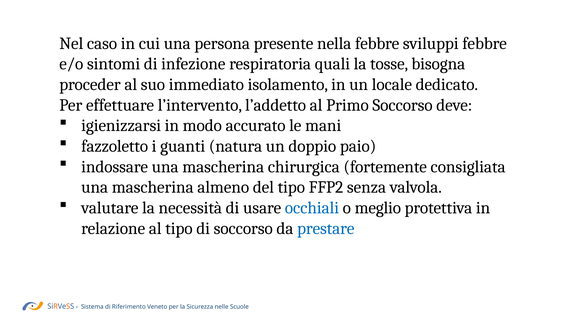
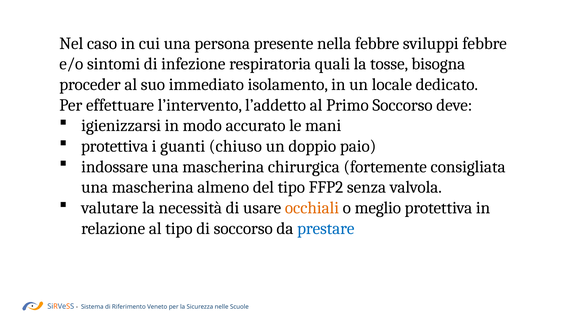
fazzoletto: fazzoletto -> protettiva (115, 146)
natura: natura -> chiuso (235, 146)
occhiali colour: blue -> orange (312, 208)
